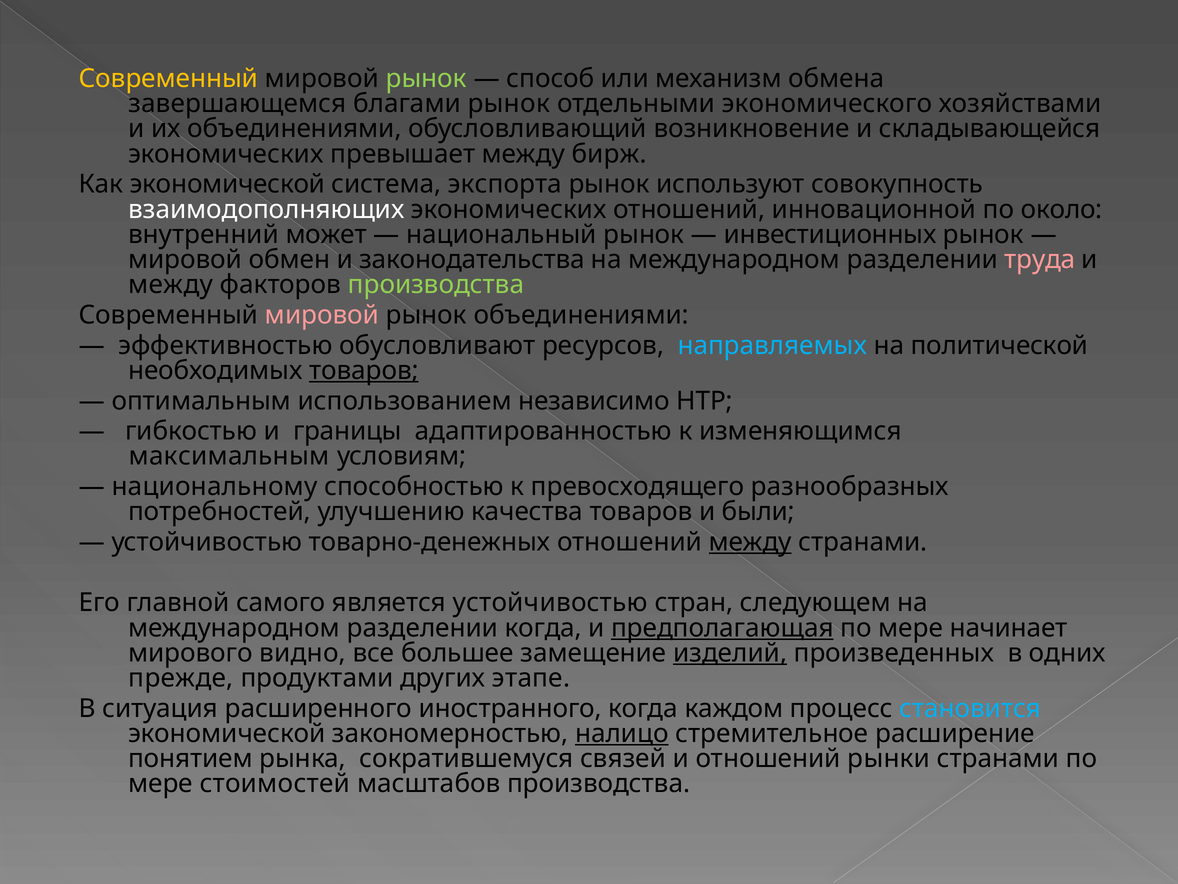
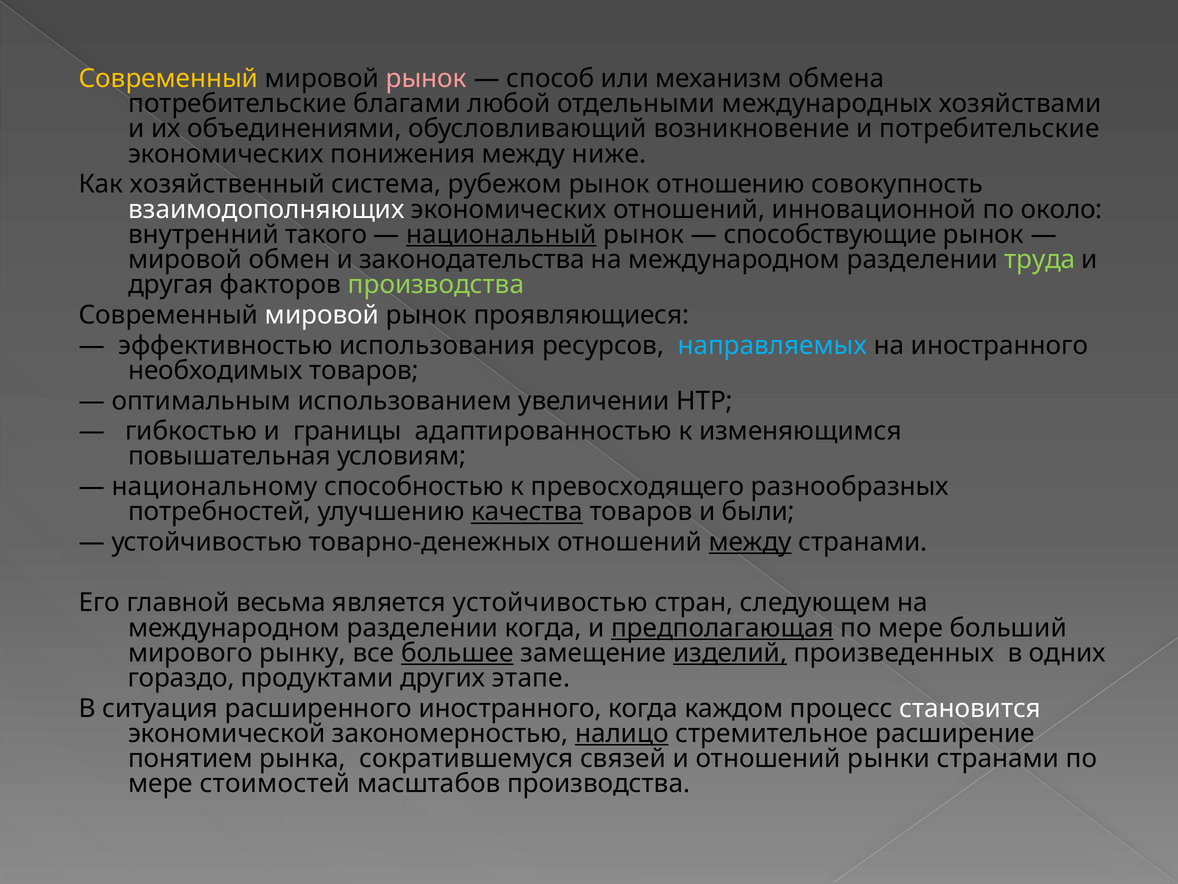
рынок colour: light green -> pink (426, 79)
завершающемся: завершающемся -> потребительские (237, 104)
благами рынок: рынок -> любой (509, 104)
экономического: экономического -> международных (827, 104)
и складывающейся: складывающейся -> потребительские (989, 129)
превышает: превышает -> понижения (403, 154)
бирж: бирж -> ниже (609, 154)
Как экономической: экономической -> хозяйственный (227, 184)
экспорта: экспорта -> рубежом (505, 184)
используют: используют -> отношению (731, 184)
может: может -> такого (326, 234)
национальный underline: none -> present (501, 234)
инвестиционных: инвестиционных -> способствующие (830, 234)
труда colour: pink -> light green (1040, 259)
между: между -> другая (171, 285)
мировой colour: pink -> white (322, 315)
рынок объединениями: объединениями -> проявляющиеся (581, 315)
обусловливают: обусловливают -> использования (437, 345)
на политической: политической -> иностранного (999, 345)
товаров underline: present -> none (364, 370)
независимо: независимо -> увеличении (594, 401)
максимальным: максимальным -> повышательная (229, 456)
качества underline: none -> present (527, 511)
самого: самого -> весьма (281, 602)
начинает: начинает -> больший (1008, 628)
видно: видно -> рынку (303, 653)
большее underline: none -> present (457, 653)
прежде: прежде -> гораздо (181, 678)
становится colour: light blue -> white (970, 708)
